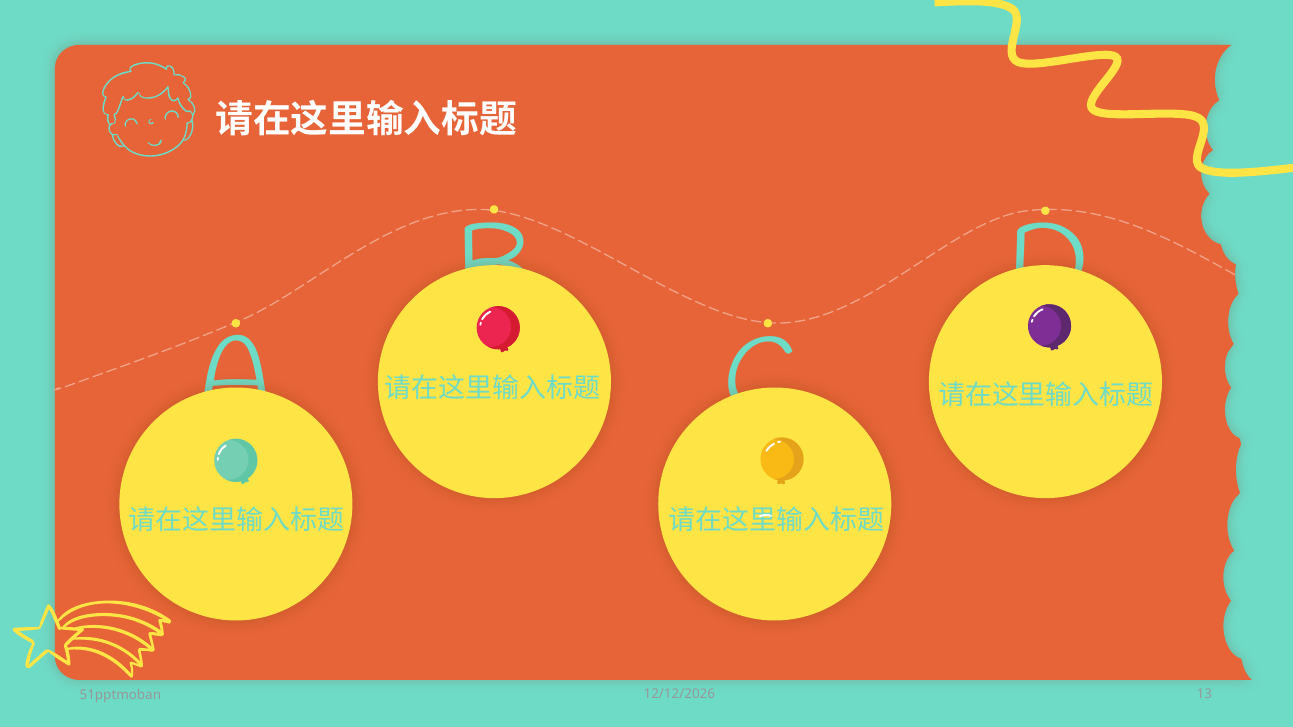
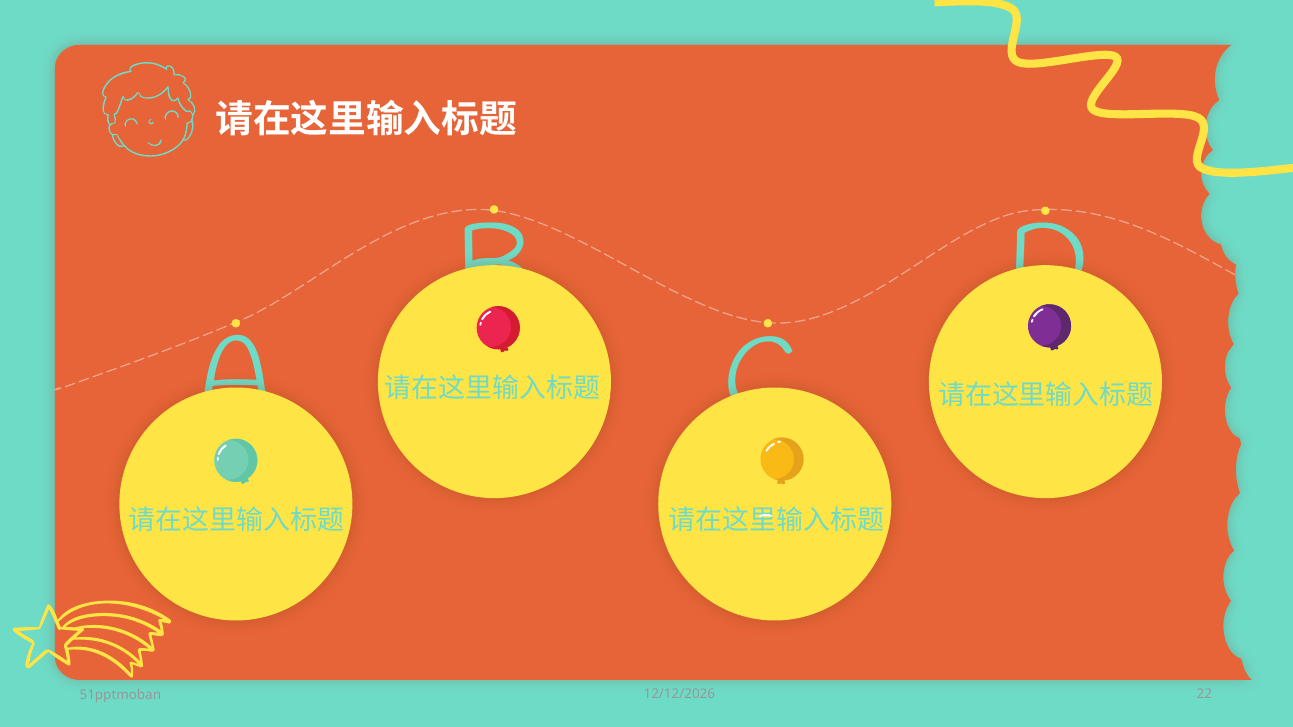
13: 13 -> 22 (1204, 694)
